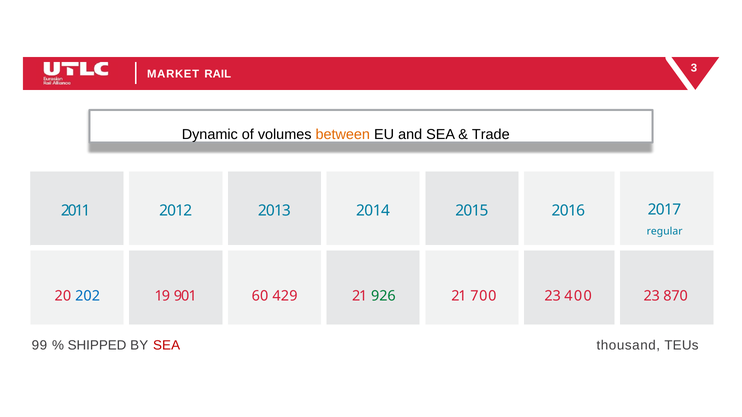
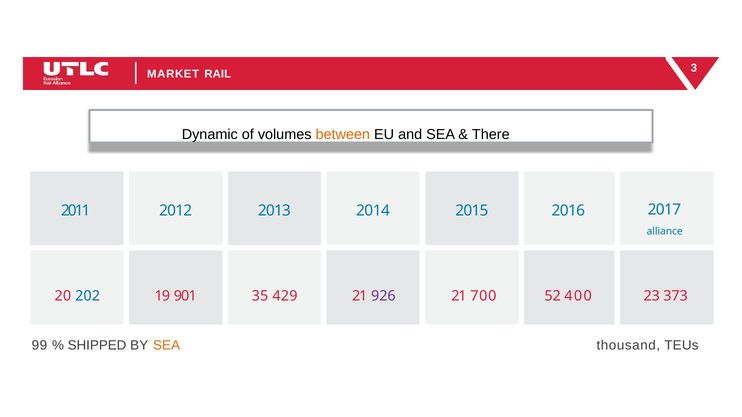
Trade: Trade -> There (491, 135)
regular: regular -> alliance (665, 231)
60: 60 -> 35 (260, 297)
926 colour: green -> purple (383, 297)
700 23: 23 -> 52 (553, 297)
870: 870 -> 373 (676, 297)
SEA colour: red -> orange (167, 346)
